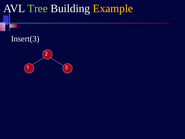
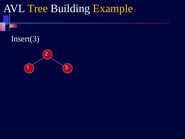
Tree colour: light green -> yellow (38, 8)
